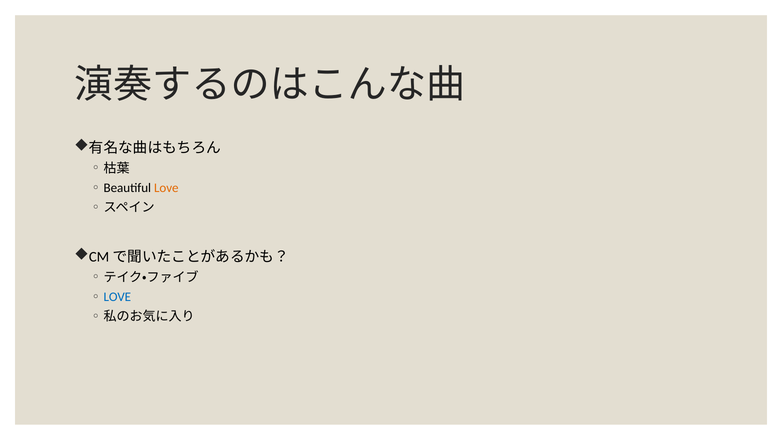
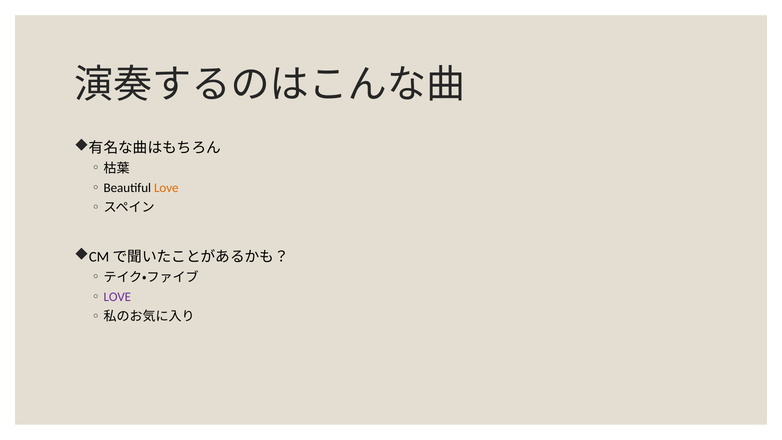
LOVE colour: blue -> purple (117, 297)
